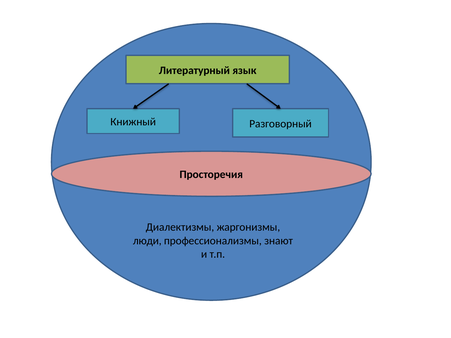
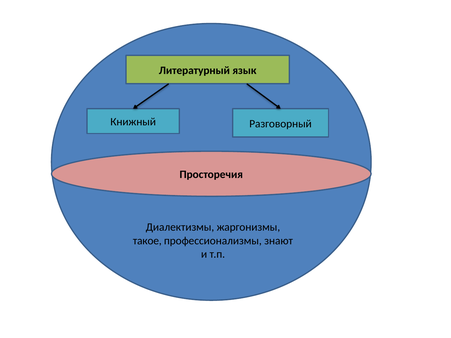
люди: люди -> такое (147, 241)
